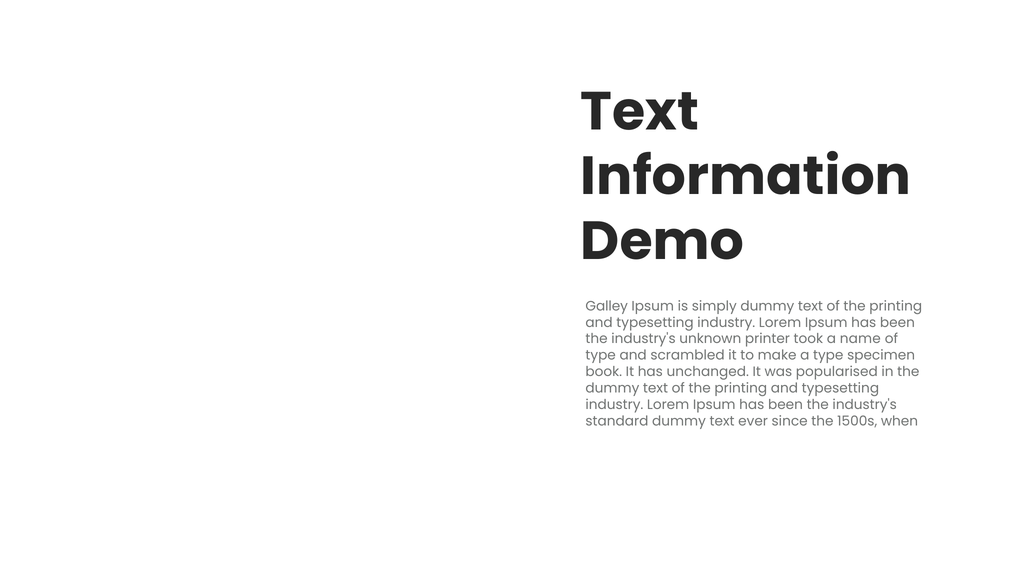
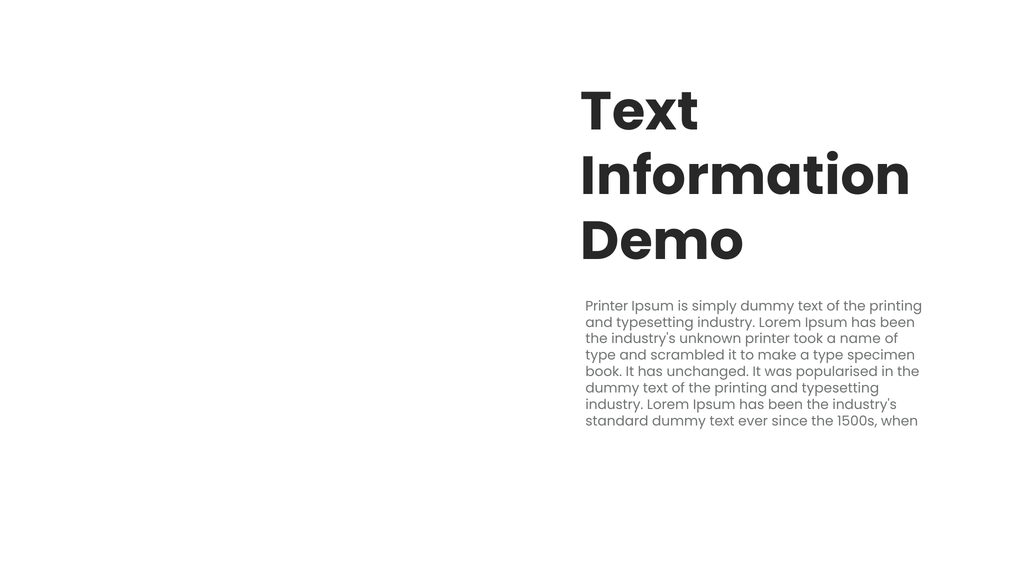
Galley: Galley -> Printer (607, 306)
